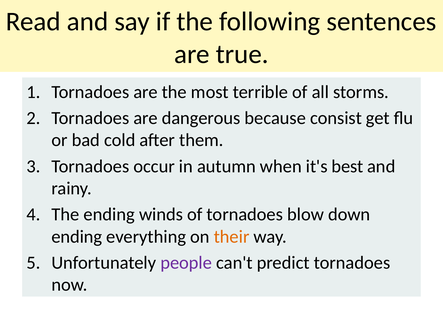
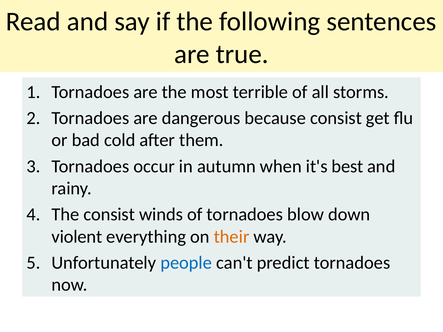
The ending: ending -> consist (109, 215)
ending: ending -> violent (77, 237)
people colour: purple -> blue (186, 263)
